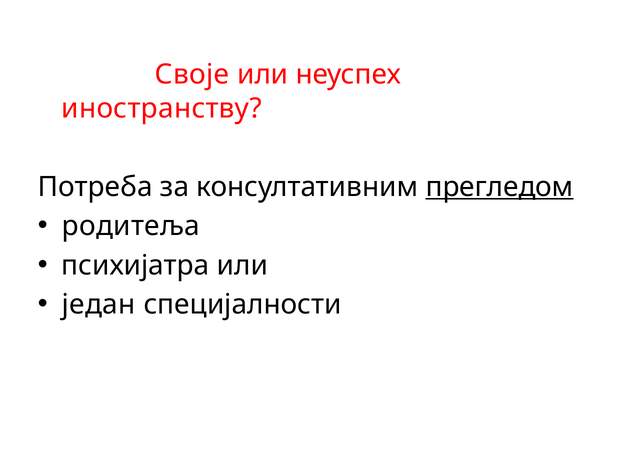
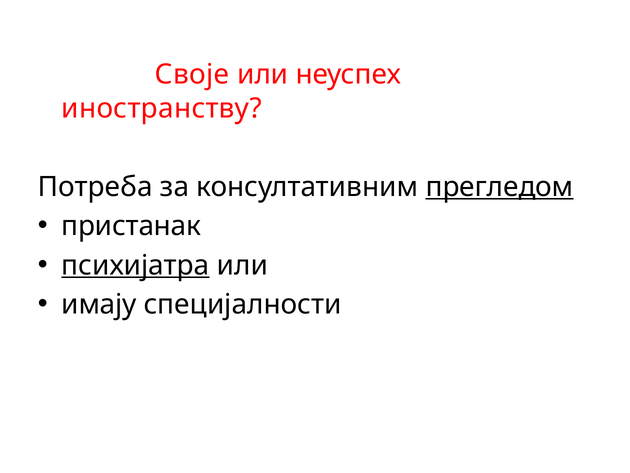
родитеља: родитеља -> пристанак (131, 226)
психијатра underline: none -> present (135, 265)
један: један -> имају (99, 304)
